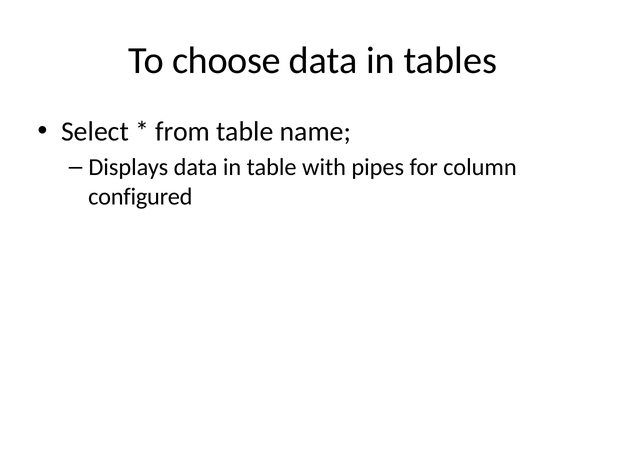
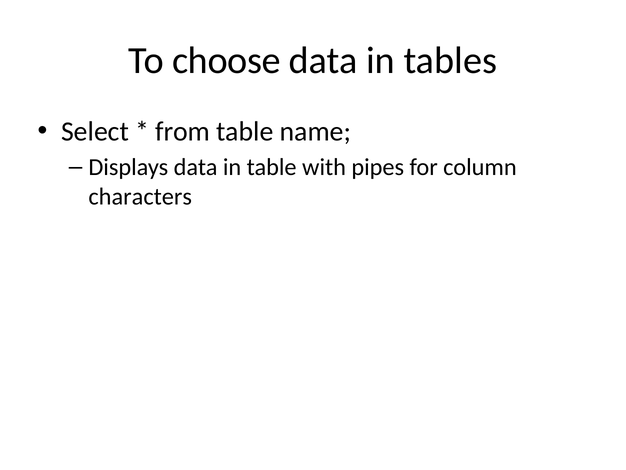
configured: configured -> characters (140, 196)
